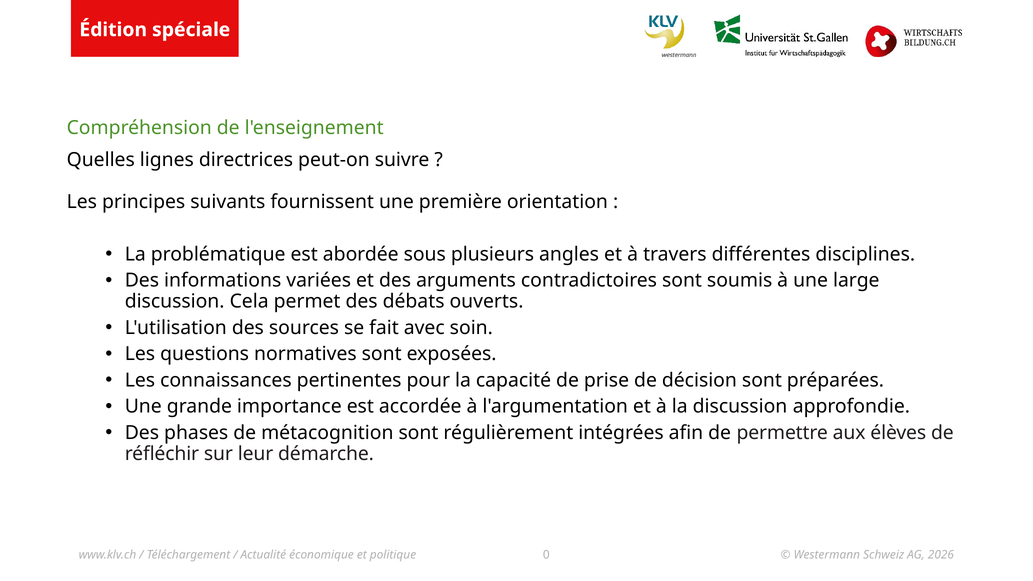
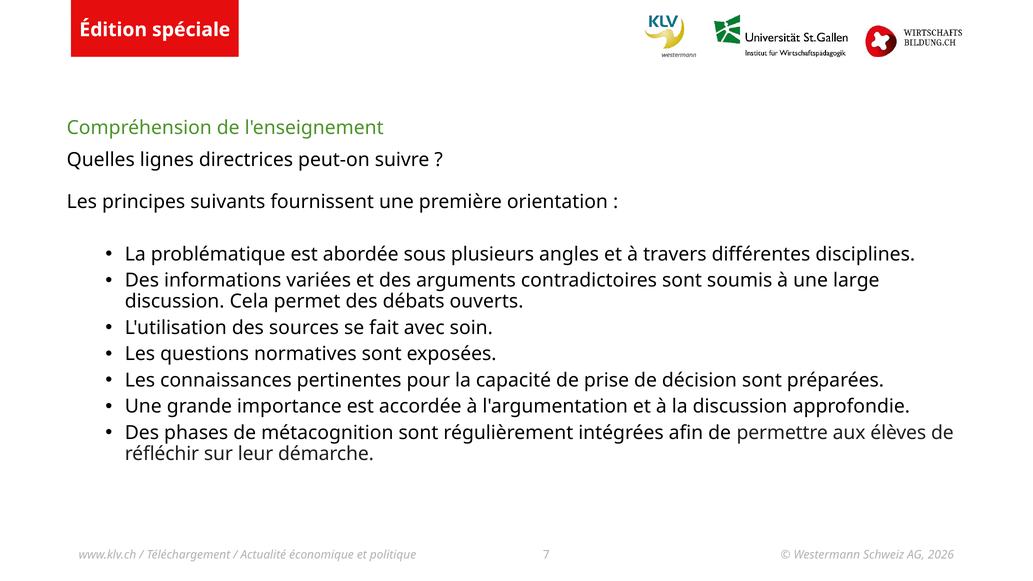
0: 0 -> 7 (546, 555)
